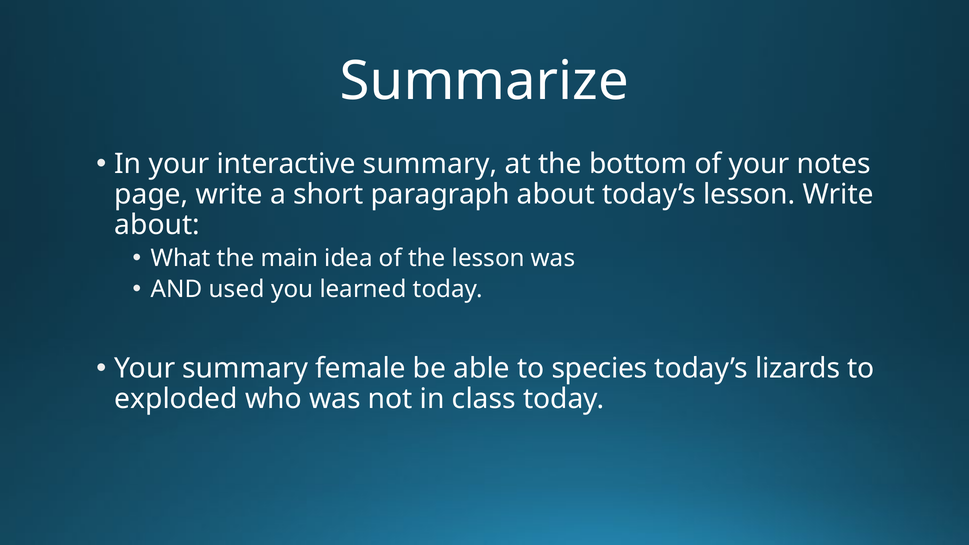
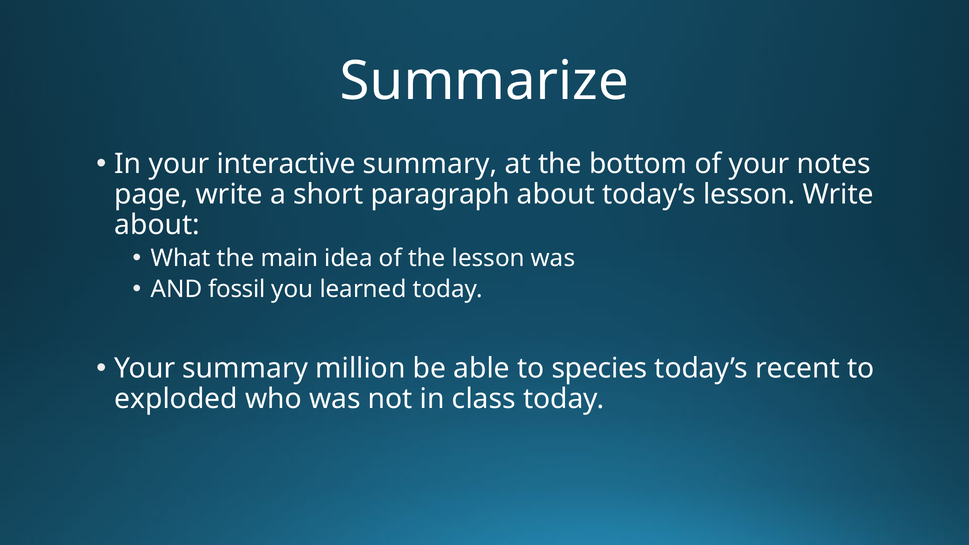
used: used -> fossil (237, 289)
female: female -> million (360, 369)
lizards: lizards -> recent (798, 369)
